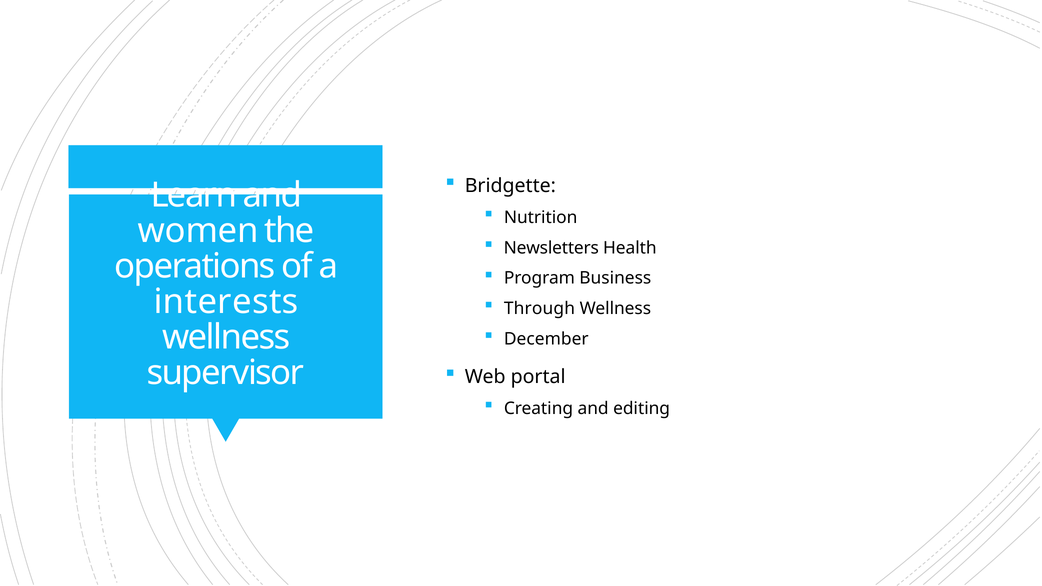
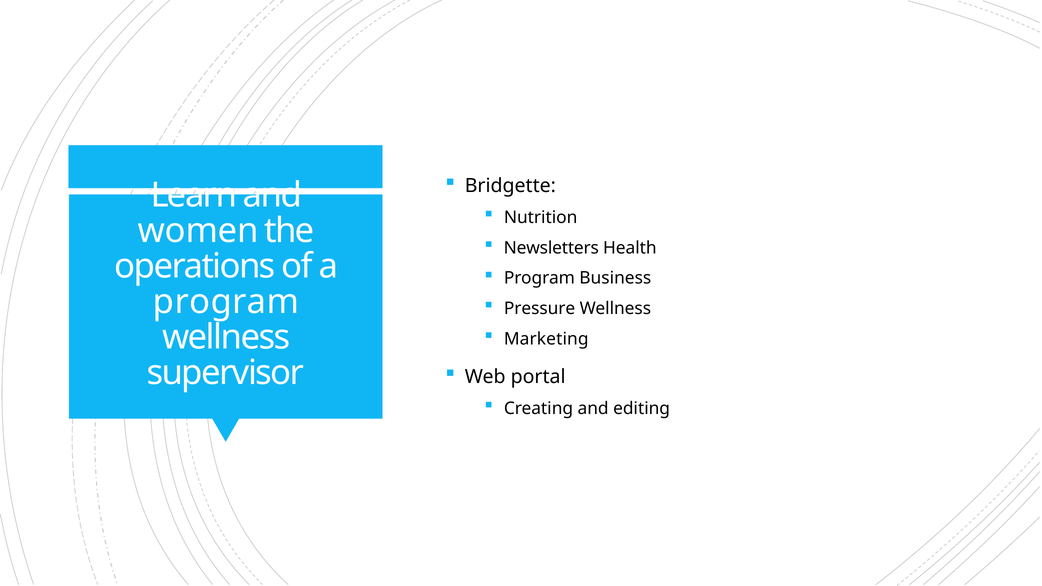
interests: interests -> program (226, 302)
Through: Through -> Pressure (540, 309)
December: December -> Marketing (546, 339)
